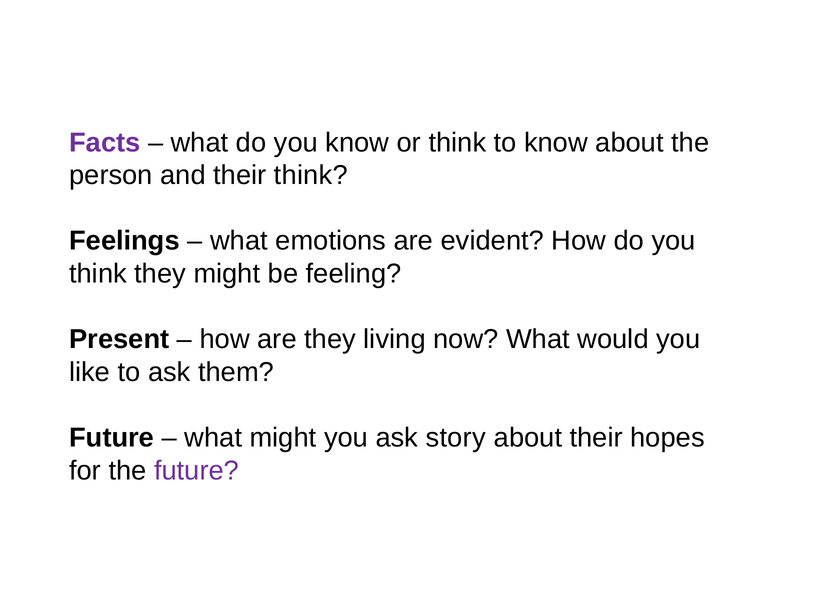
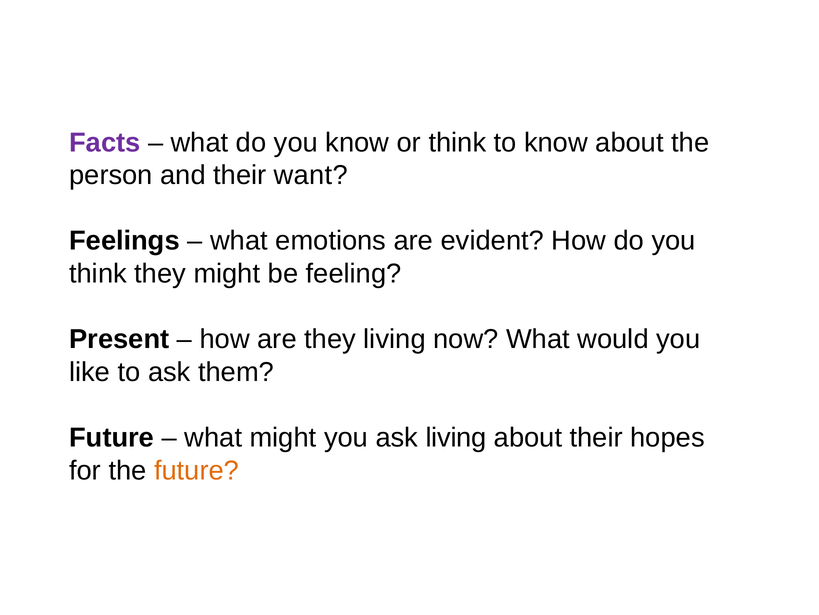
their think: think -> want (311, 175)
ask story: story -> living (456, 437)
future colour: purple -> orange (197, 470)
